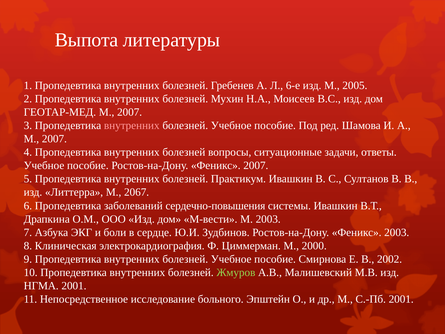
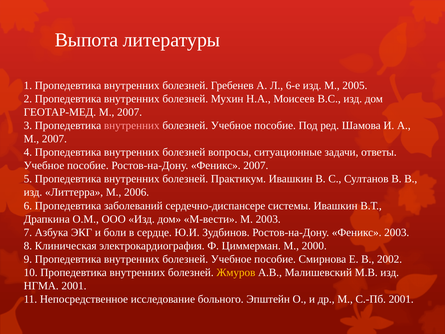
2067: 2067 -> 2006 (137, 192)
сердечно-повышения: сердечно-повышения -> сердечно-диспансере (215, 206)
Жмуров colour: light green -> yellow (236, 272)
